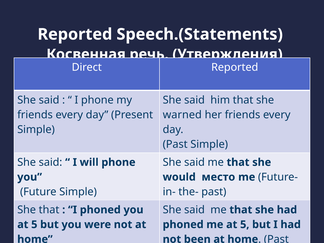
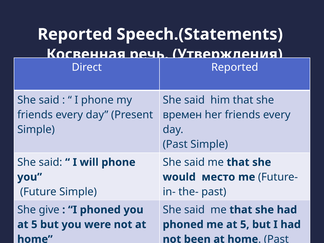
warned: warned -> времен (182, 115)
She that: that -> give (49, 210)
